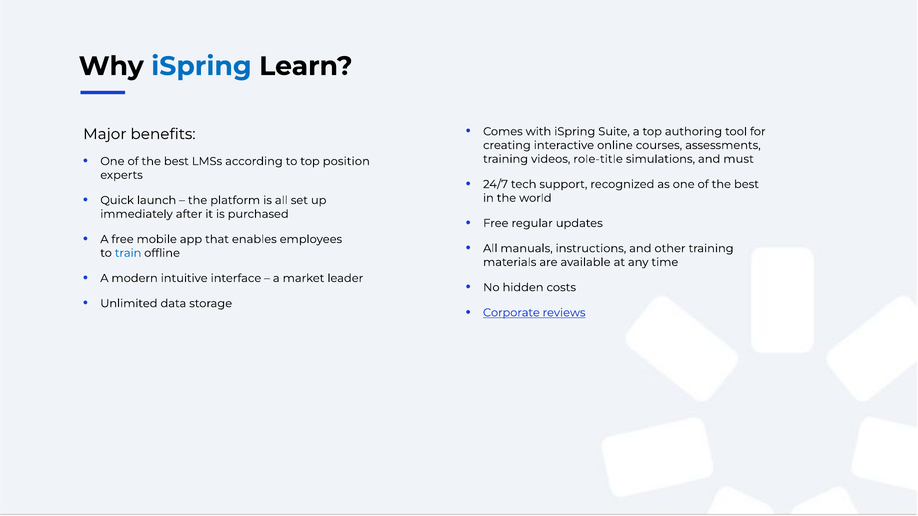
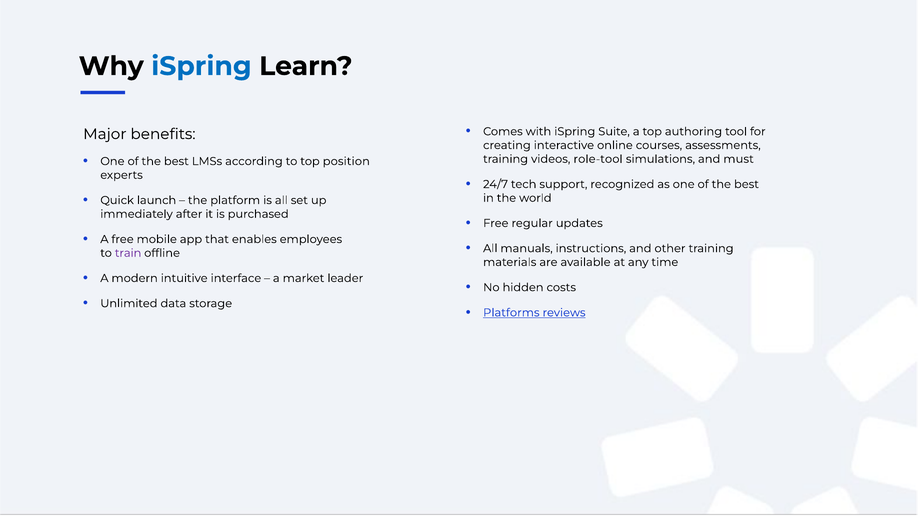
role-title: role-title -> role-tool (598, 159)
train colour: blue -> purple (128, 253)
Corporate: Corporate -> Platforms (511, 313)
